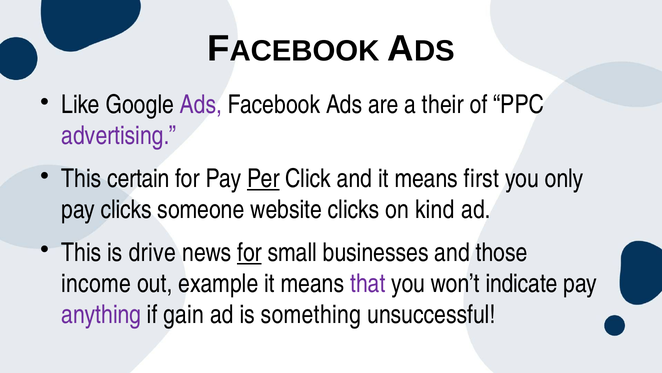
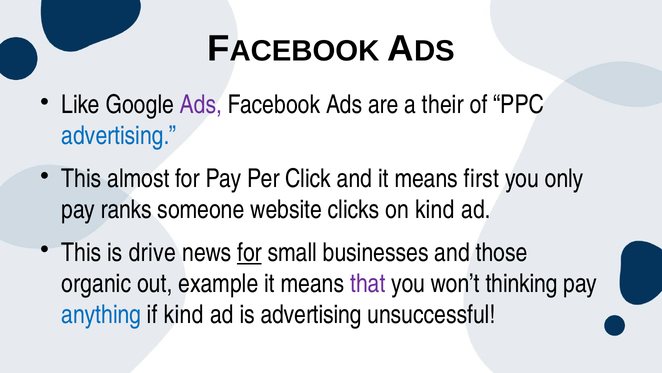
advertising colour: purple -> blue (119, 135)
certain: certain -> almost (138, 178)
Per underline: present -> none (263, 178)
pay clicks: clicks -> ranks (126, 209)
income: income -> organic (96, 283)
indicate: indicate -> thinking (522, 283)
anything colour: purple -> blue (101, 314)
if gain: gain -> kind (184, 314)
is something: something -> advertising (311, 314)
